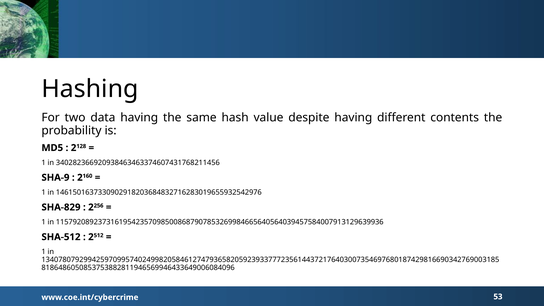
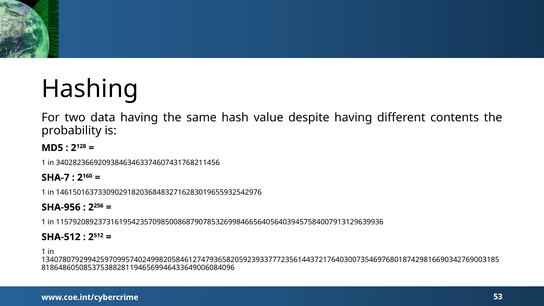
SHA-9: SHA-9 -> SHA-7 (55, 178)
SHA-829: SHA-829 -> SHA-956 (61, 207)
